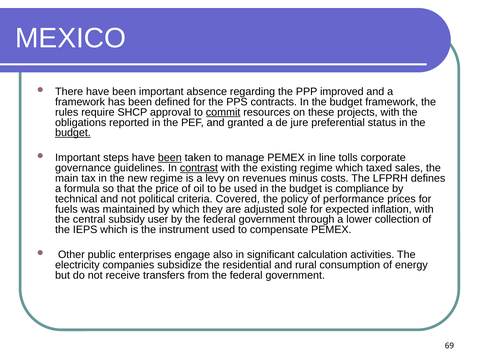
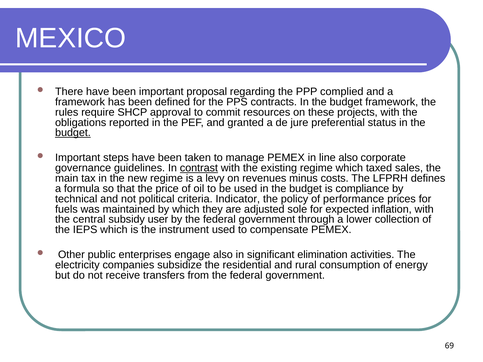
absence: absence -> proposal (207, 92)
improved: improved -> complied (342, 92)
commit underline: present -> none (223, 112)
been underline: present -> none (170, 158)
line tolls: tolls -> also (348, 158)
Covered: Covered -> Indicator (238, 199)
calculation: calculation -> elimination (322, 255)
